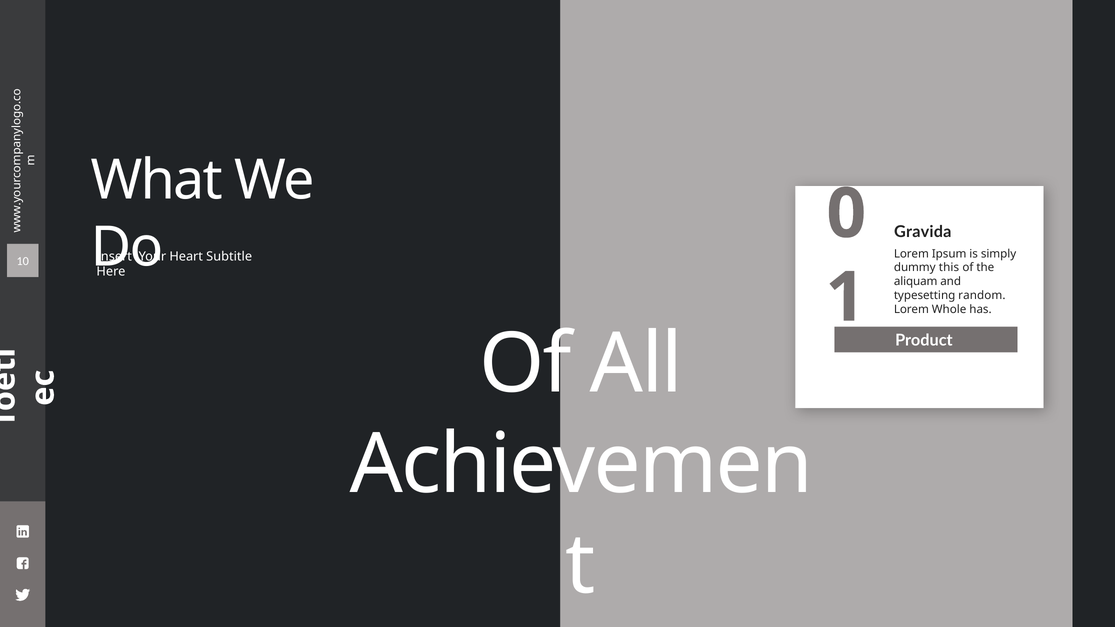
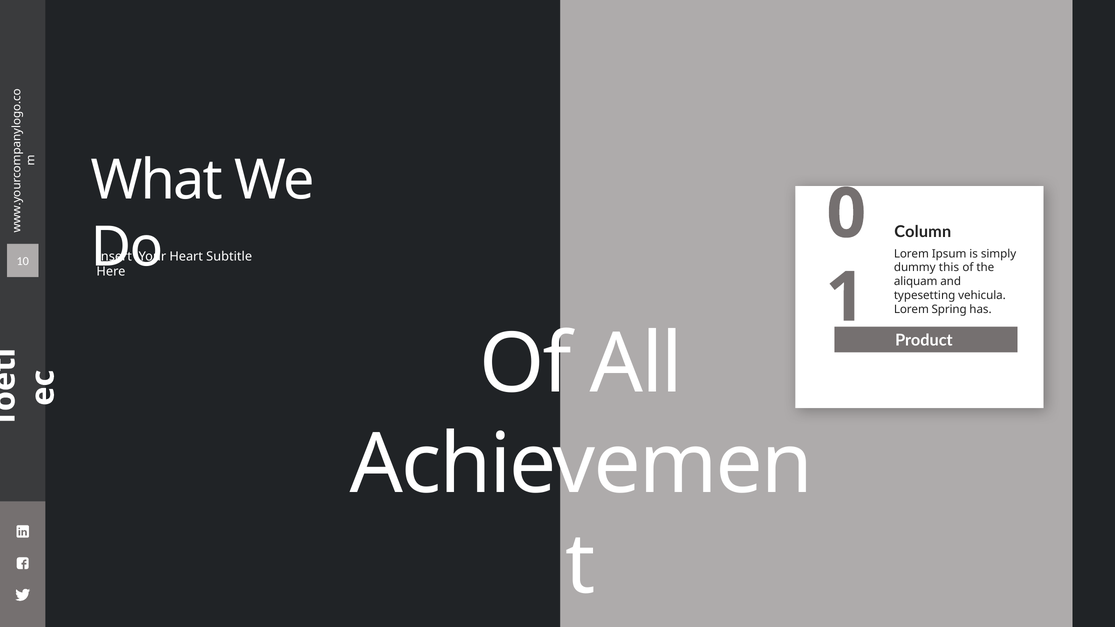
Gravida: Gravida -> Column (923, 232)
random: random -> vehicula (982, 296)
Whole: Whole -> Spring (949, 310)
